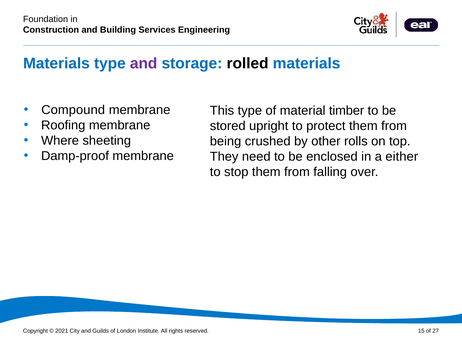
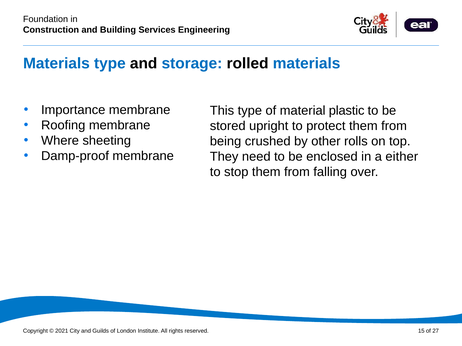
and colour: purple -> black (144, 64)
Compound: Compound -> Importance (73, 110)
timber: timber -> plastic (347, 111)
